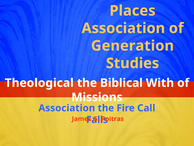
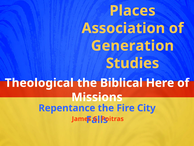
With: With -> Here (160, 83)
Association: Association -> Repentance (67, 108)
Call: Call -> City (146, 108)
